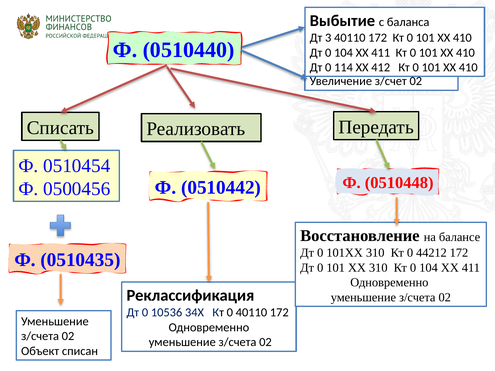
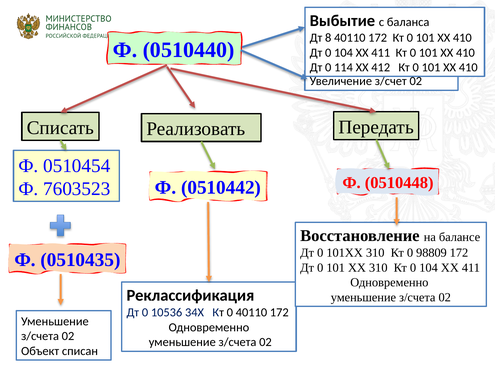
3: 3 -> 8 (328, 38)
0500456: 0500456 -> 7603523 (77, 189)
44212: 44212 -> 98809 (431, 253)
